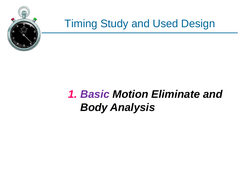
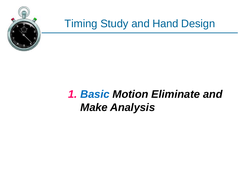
Used: Used -> Hand (165, 24)
Basic colour: purple -> blue (95, 94)
Body: Body -> Make (94, 107)
